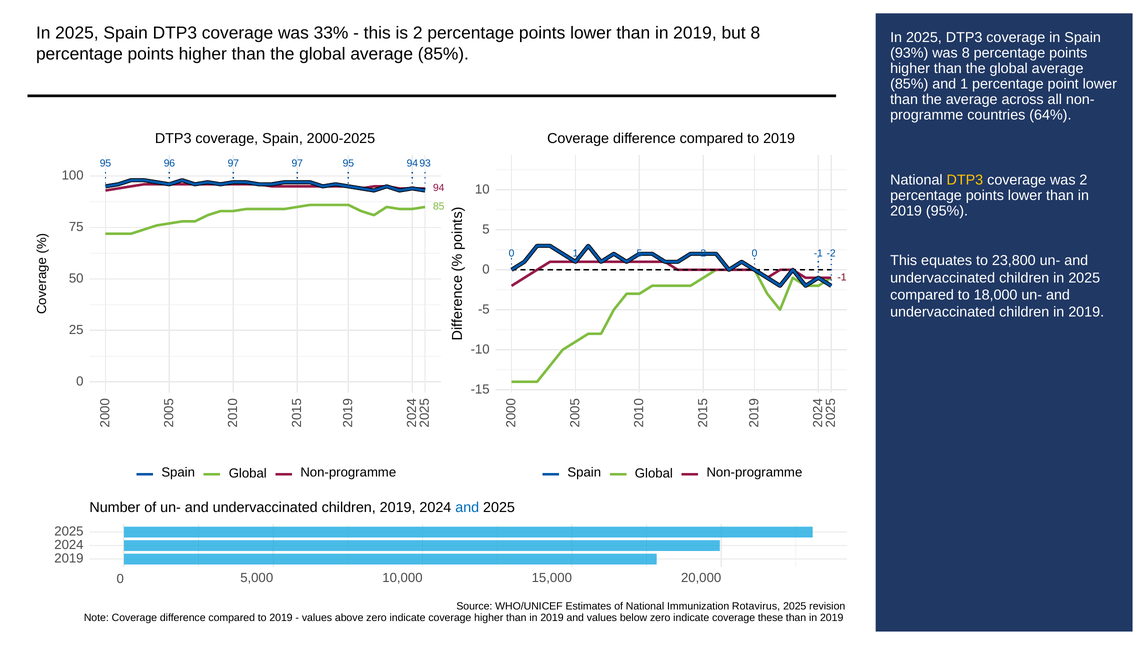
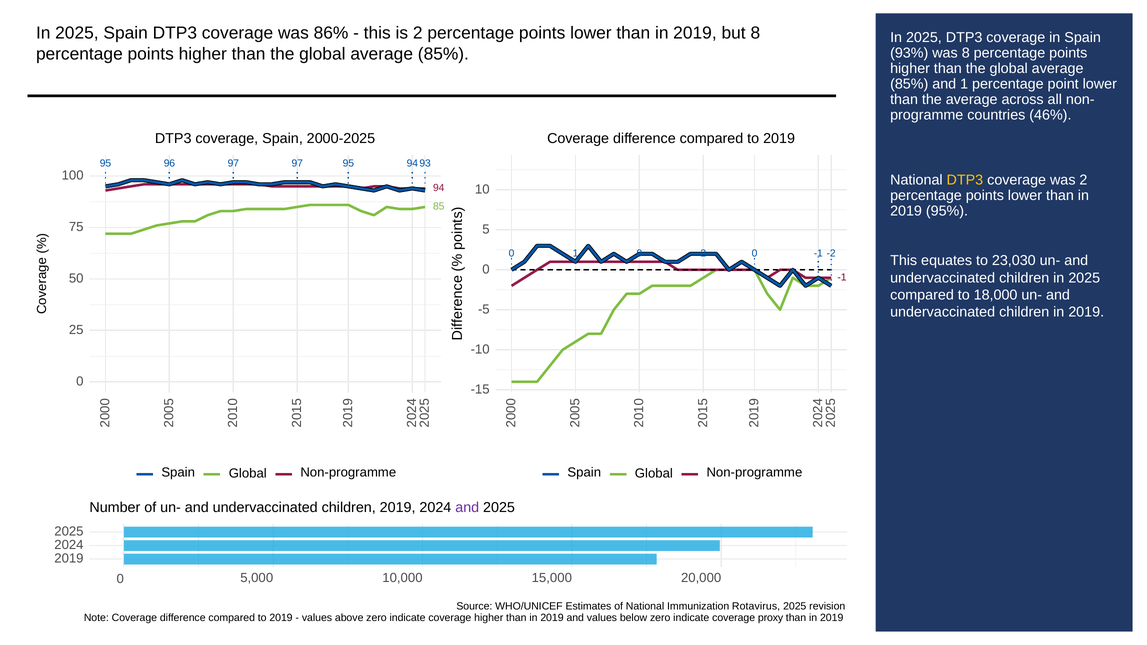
33%: 33% -> 86% (331, 33)
64%: 64% -> 46% (1050, 115)
5: 5 -> 9 (639, 254)
23,800: 23,800 -> 23,030 (1014, 261)
and colour: blue -> purple (467, 508)
these: these -> proxy (771, 618)
